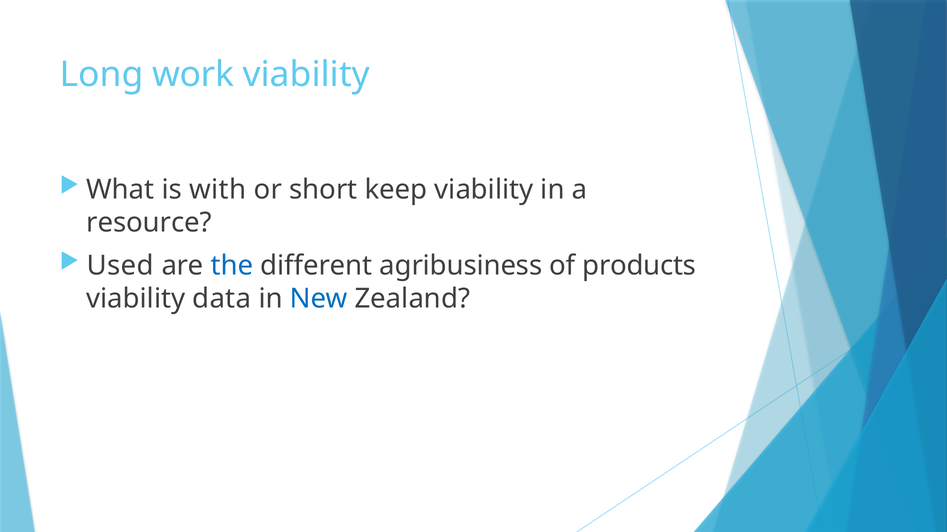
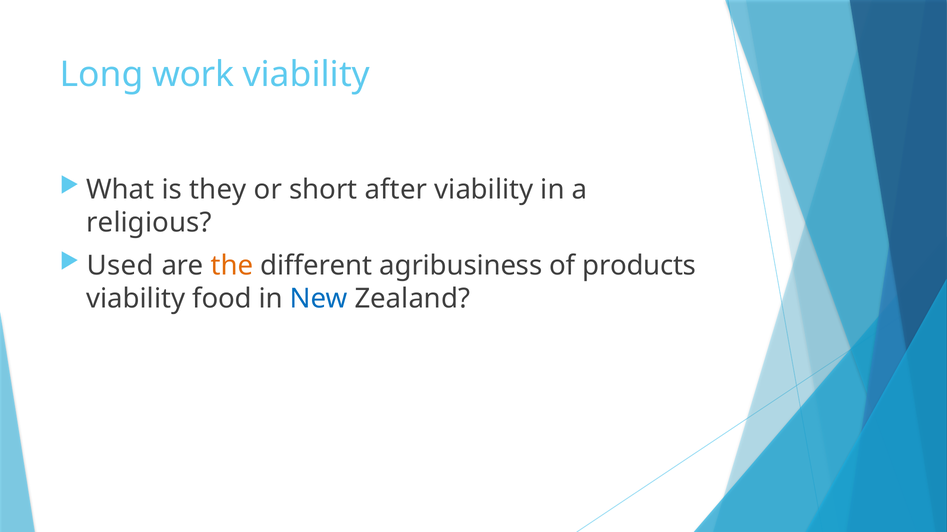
with: with -> they (218, 190)
keep: keep -> after (396, 190)
resource: resource -> religious (149, 223)
the colour: blue -> orange (232, 266)
data: data -> food (222, 299)
